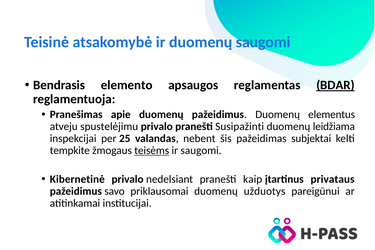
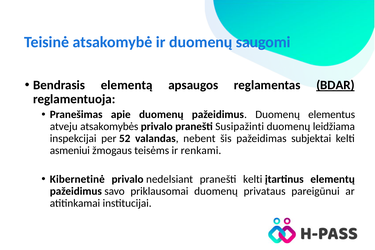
elemento: elemento -> elementą (127, 85)
spustelėjimu: spustelėjimu -> atsakomybės (109, 126)
25: 25 -> 52 (125, 139)
tempkite: tempkite -> asmeniui (70, 151)
teisėms underline: present -> none (152, 151)
ir saugomi: saugomi -> renkami (201, 151)
pranešti kaip: kaip -> kelti (253, 179)
privataus: privataus -> elementų (333, 179)
užduotys: užduotys -> privataus (265, 191)
